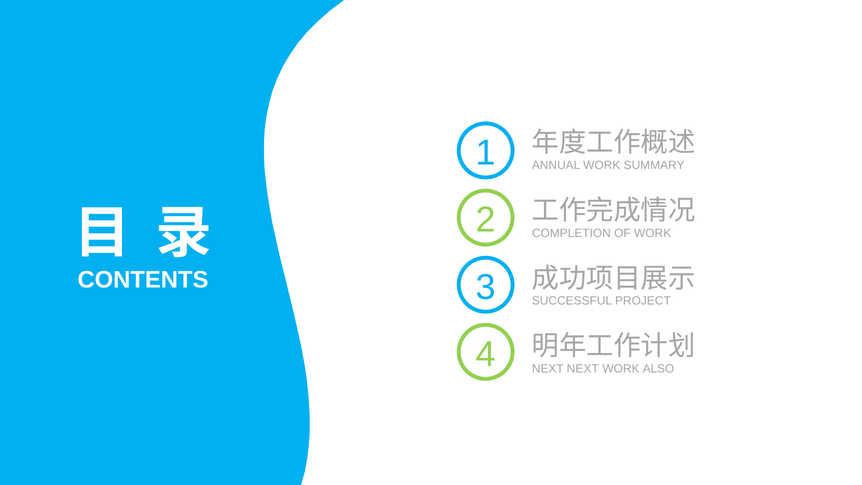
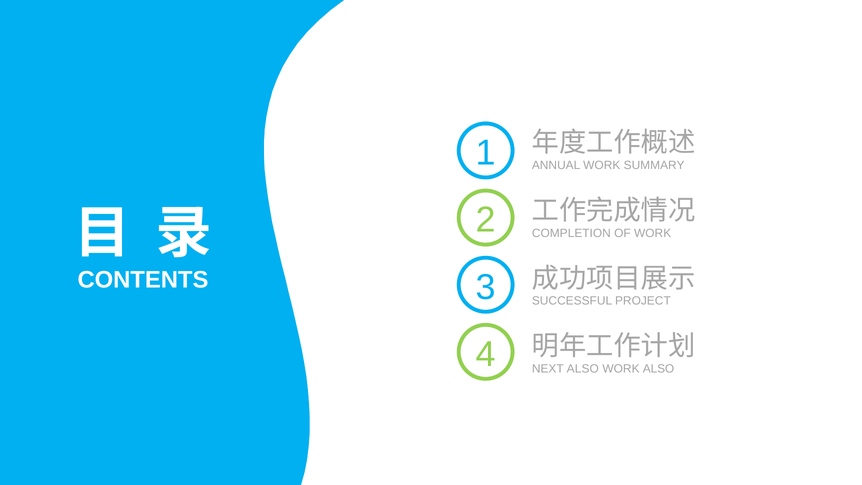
NEXT NEXT: NEXT -> ALSO (583, 369)
